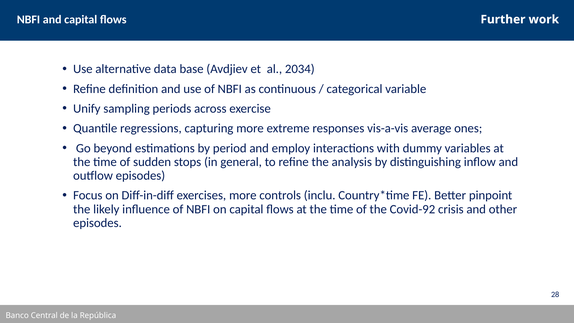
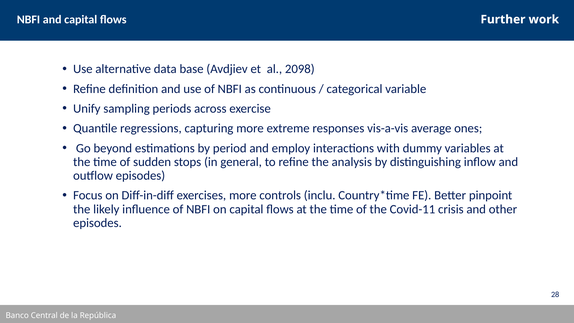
2034: 2034 -> 2098 (300, 69)
Covid-92: Covid-92 -> Covid-11 (412, 209)
